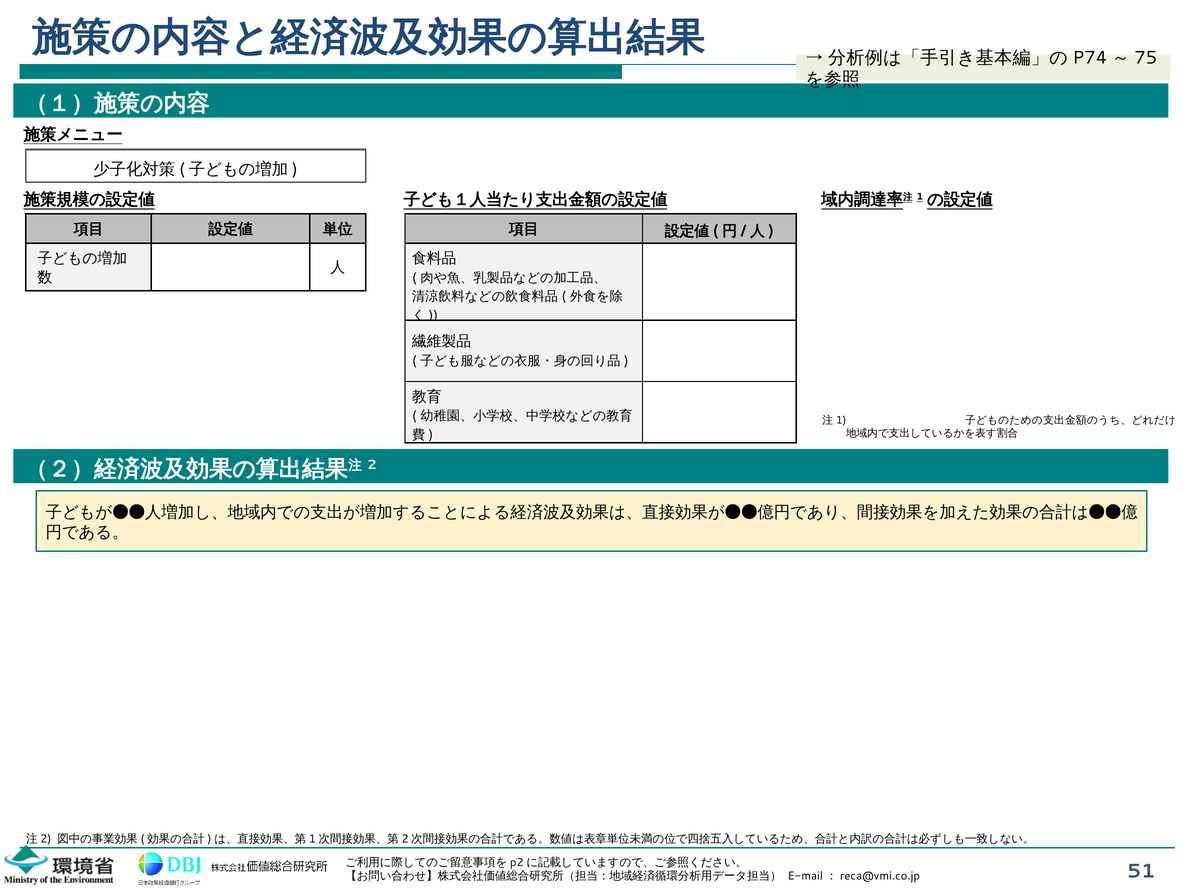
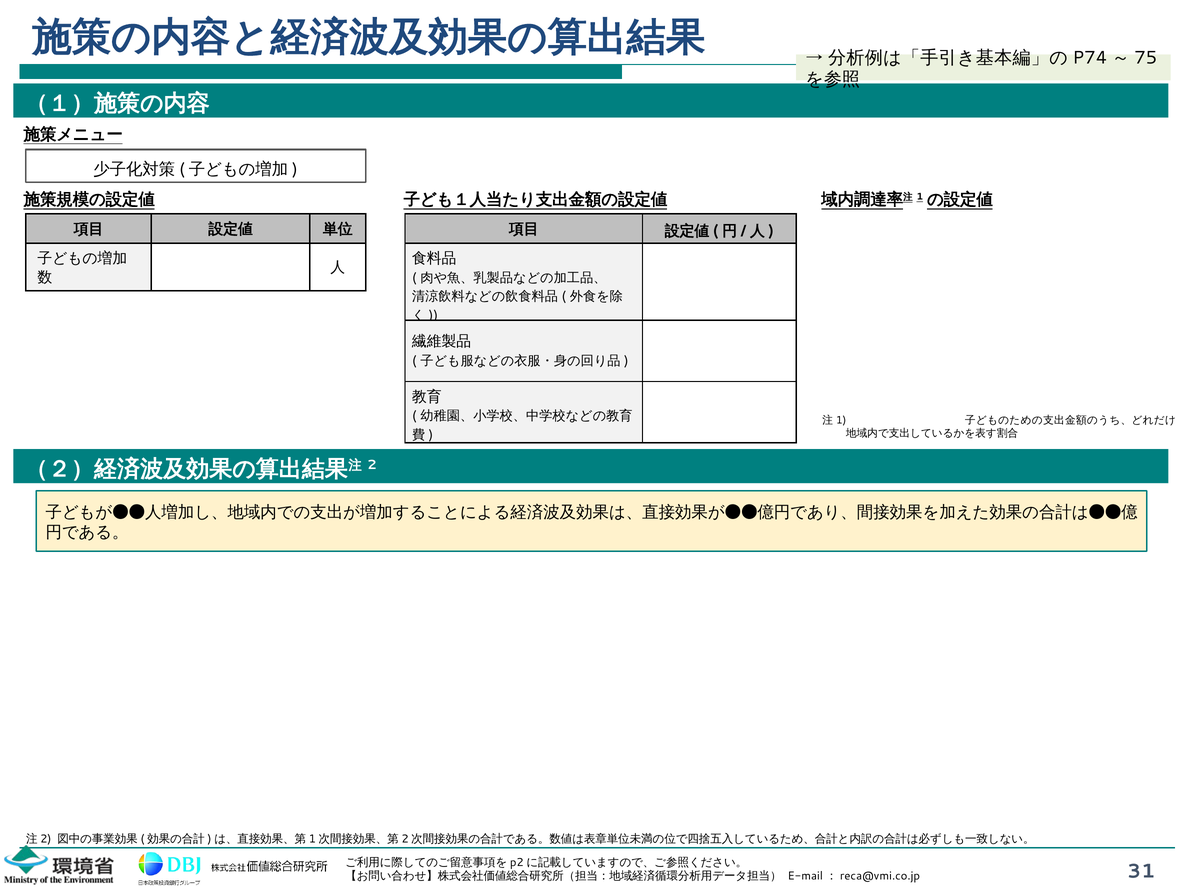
51: 51 -> 31 (1141, 871)
